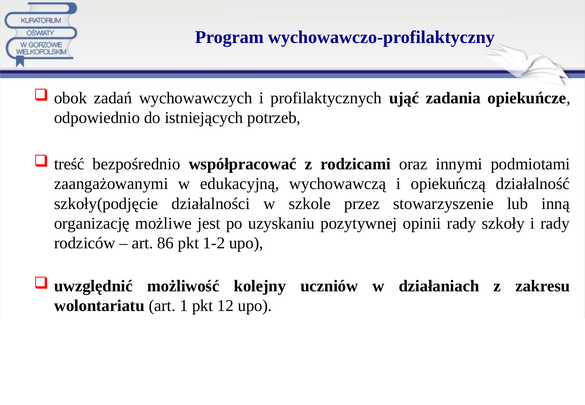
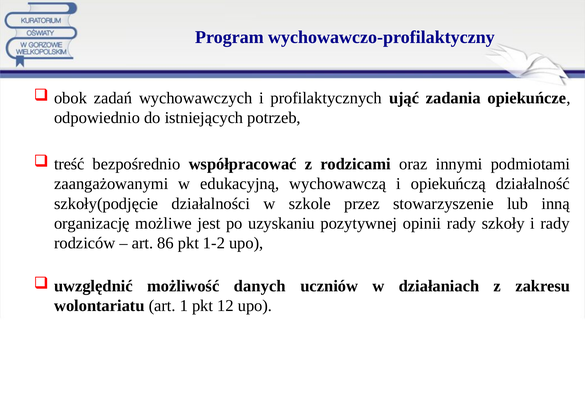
kolejny: kolejny -> danych (260, 286)
